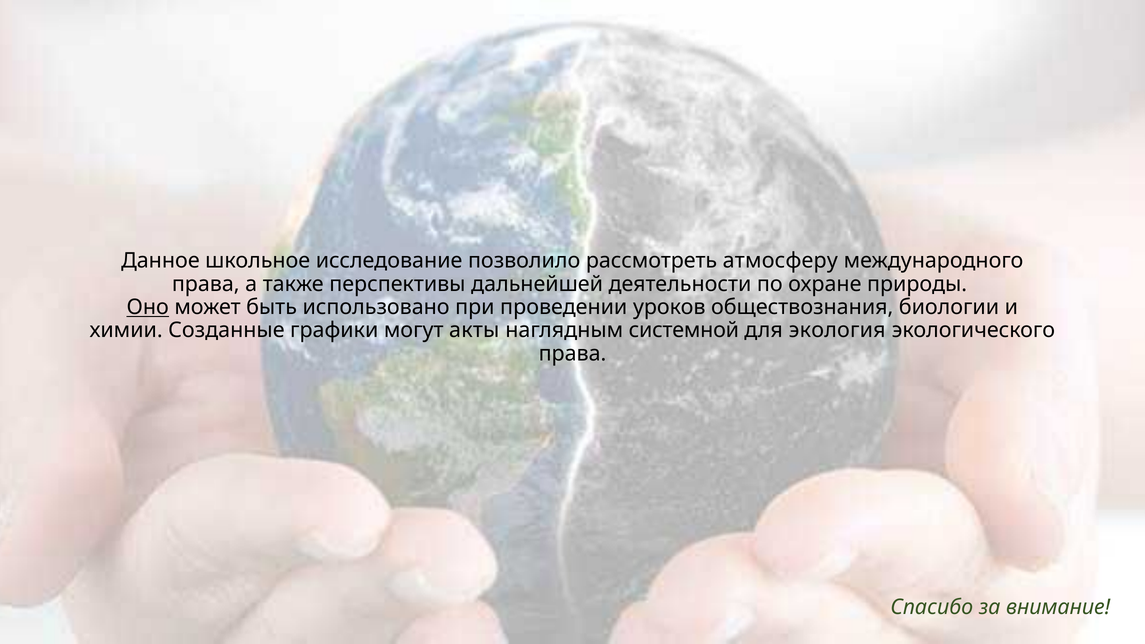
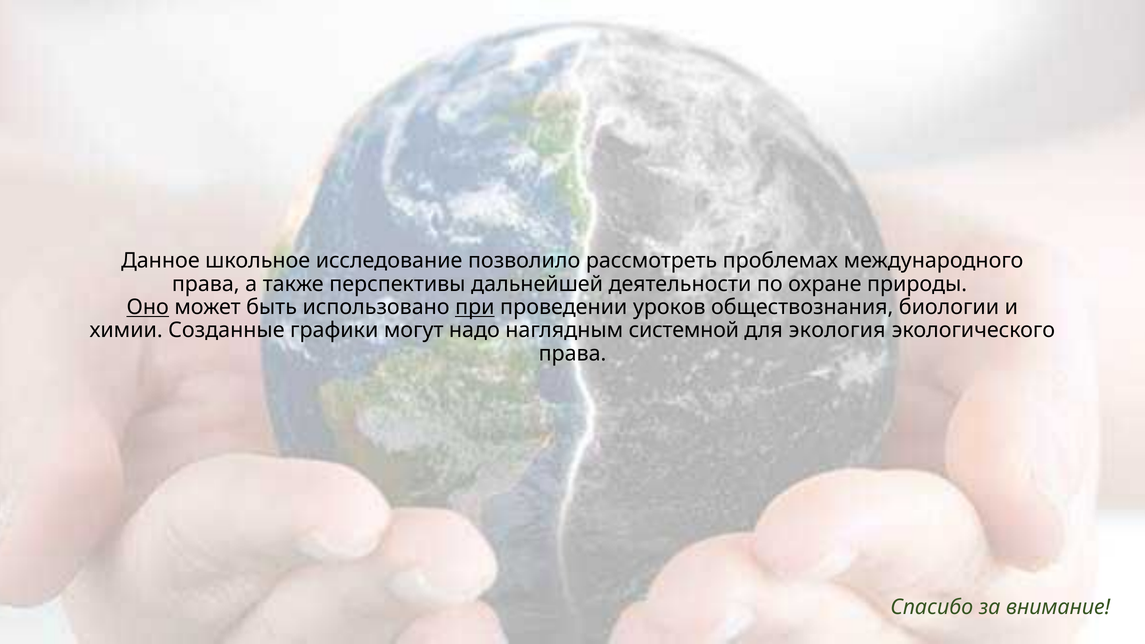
атмосферу: атмосферу -> проблемах (780, 261)
при underline: none -> present (475, 307)
акты: акты -> надо (474, 330)
